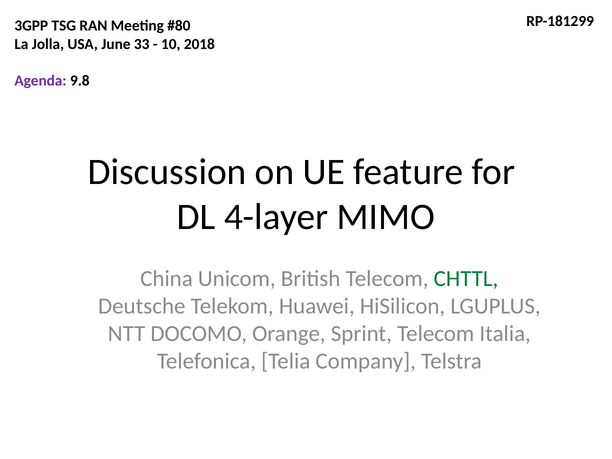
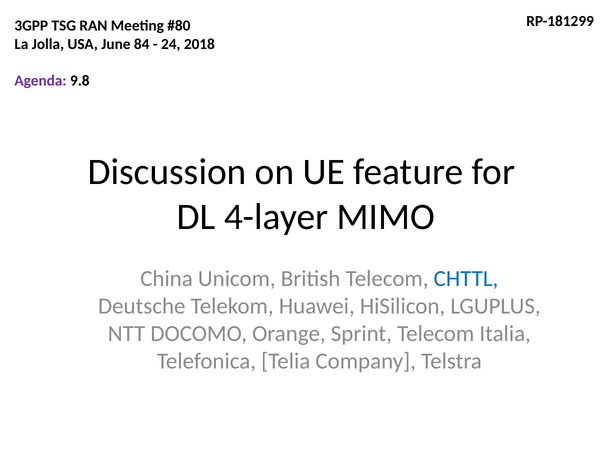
33: 33 -> 84 (142, 44)
10: 10 -> 24 (171, 44)
CHTTL colour: green -> blue (466, 279)
